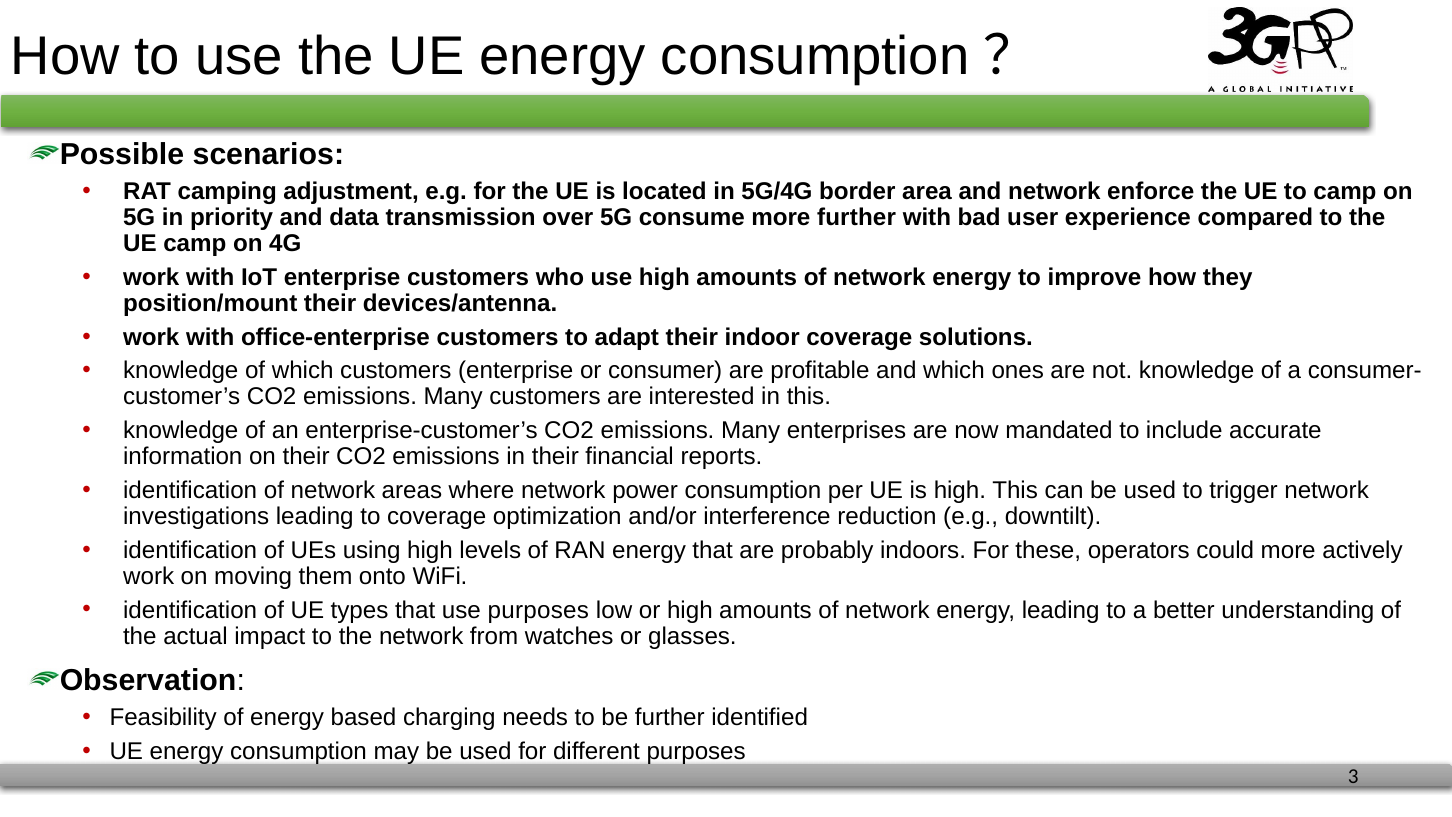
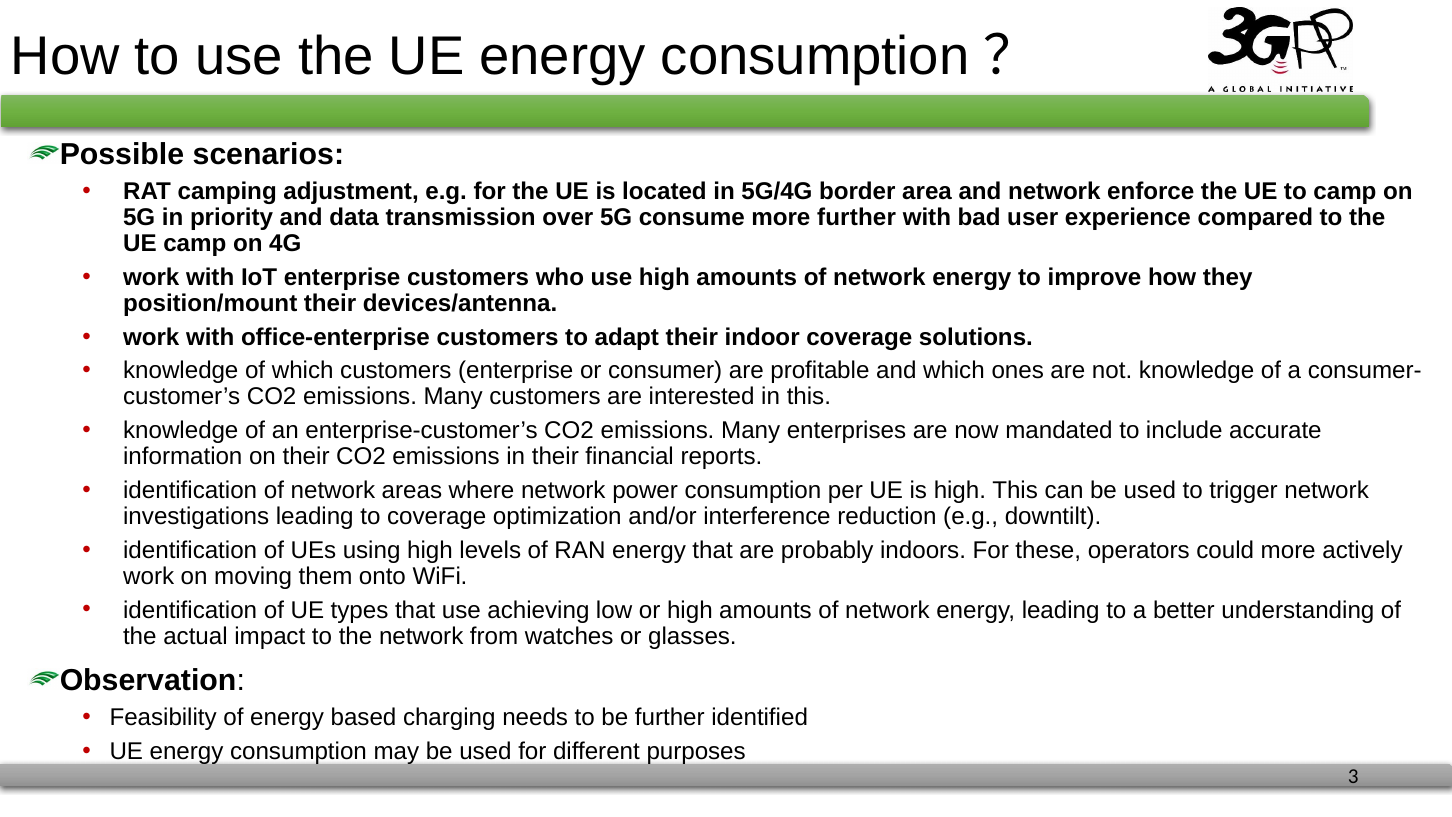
use purposes: purposes -> achieving (538, 610)
